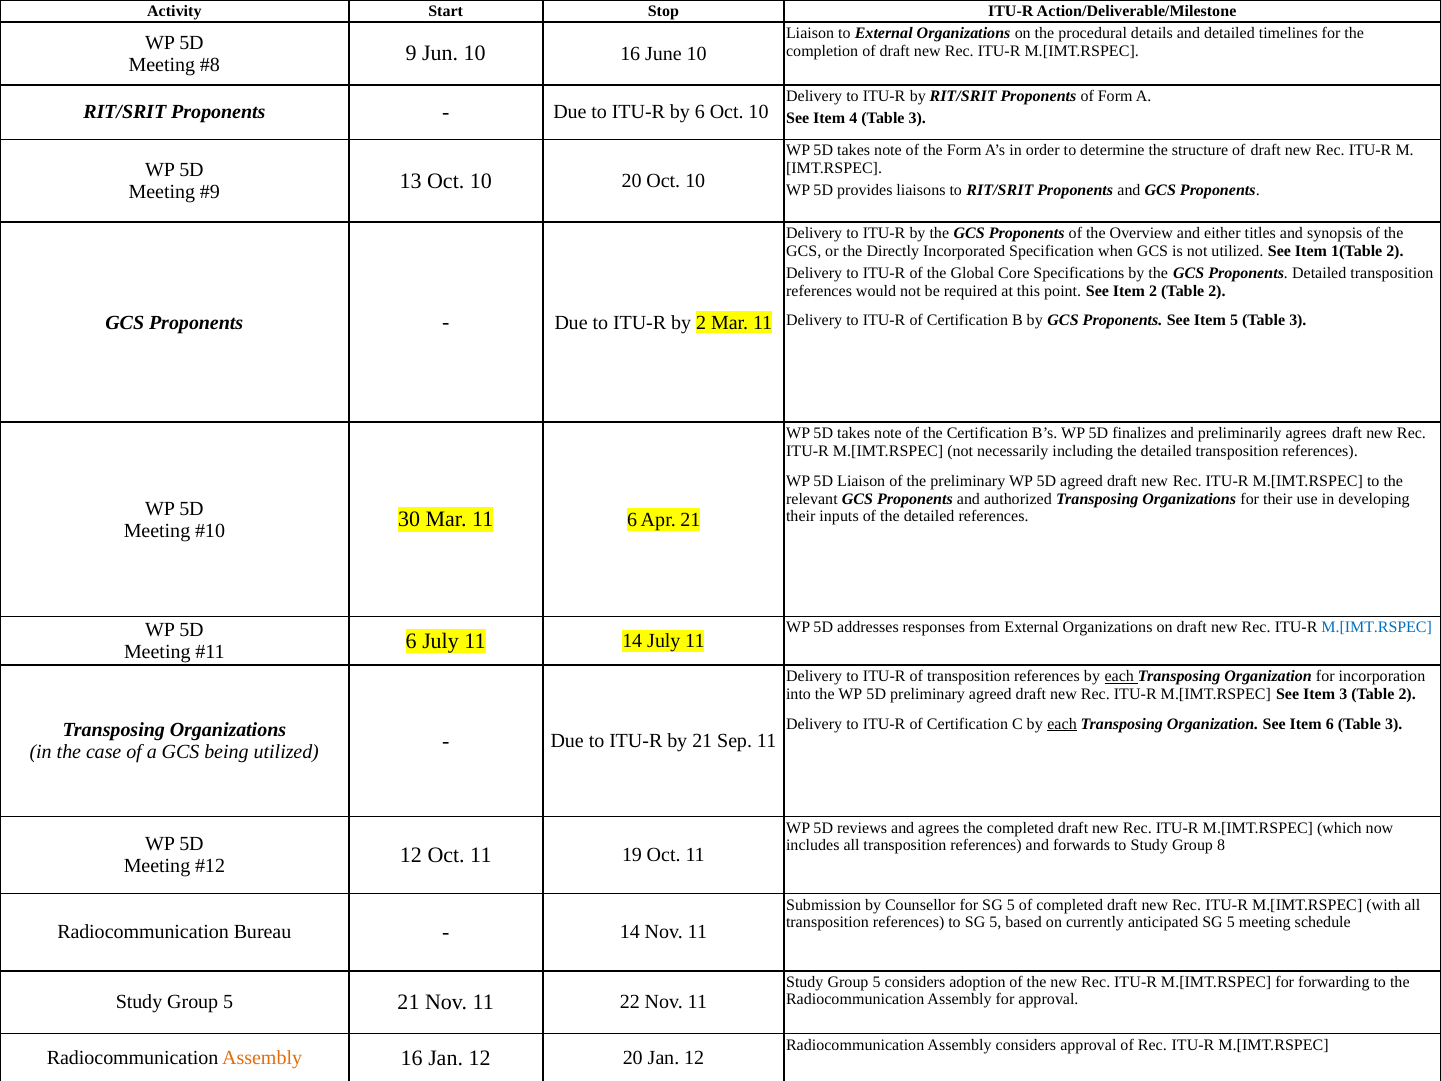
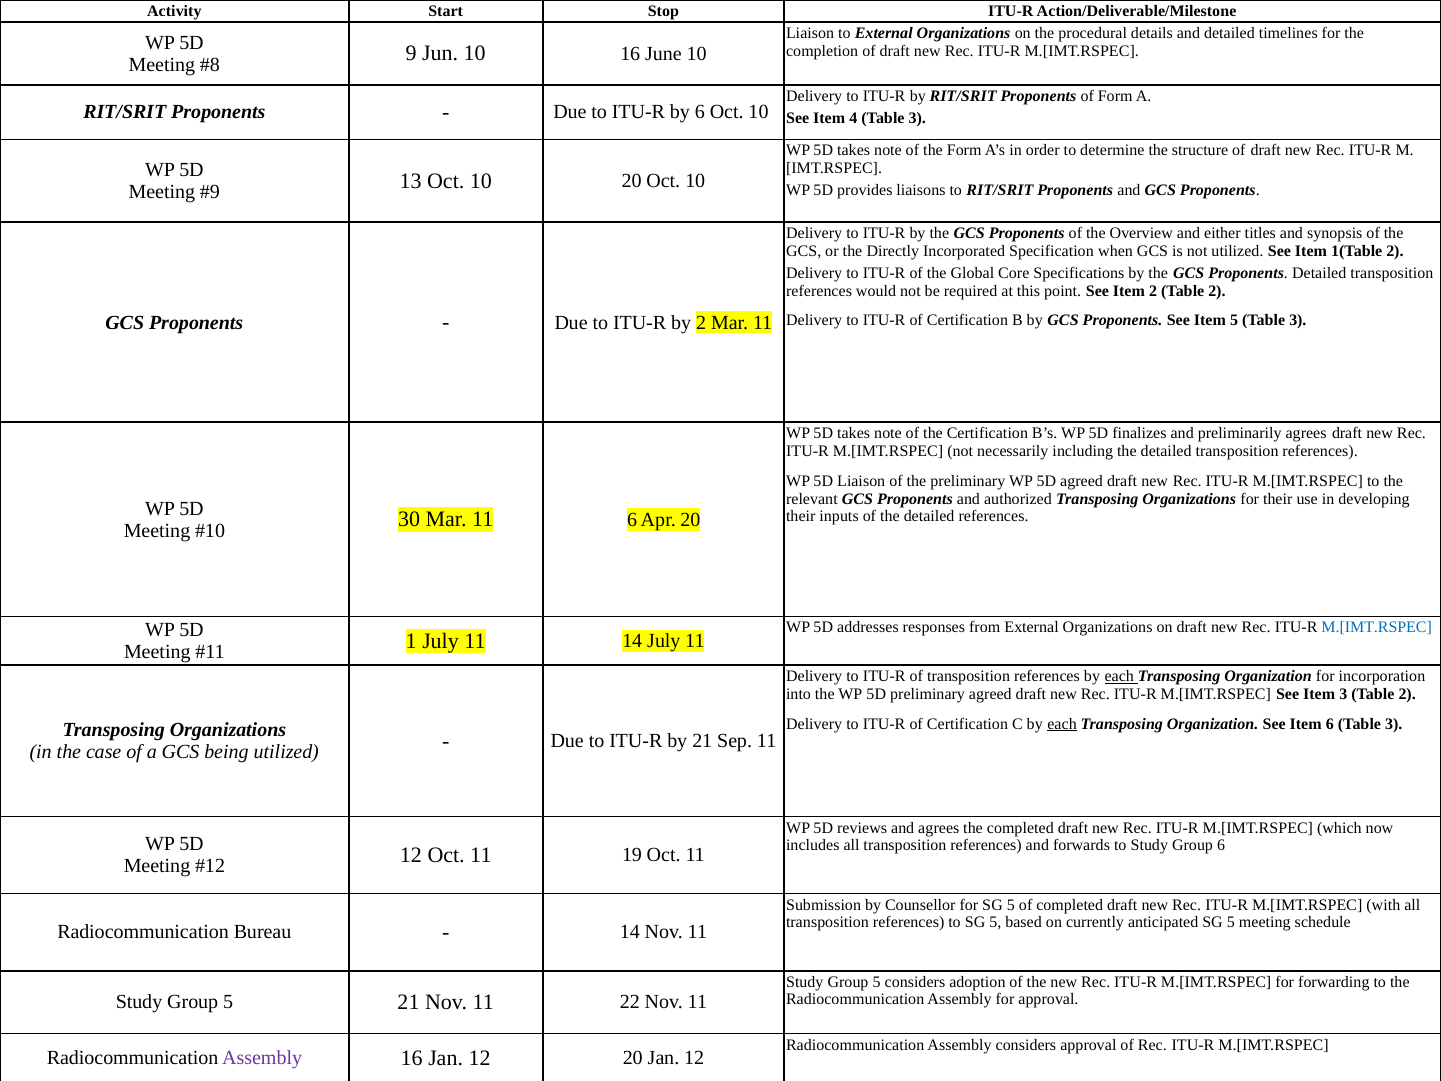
Apr 21: 21 -> 20 (690, 519)
6: 6 -> 1 (411, 641)
Group 8: 8 -> 6 (1221, 845)
Assembly colour: orange -> purple (262, 1058)
